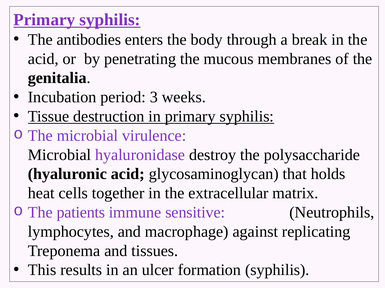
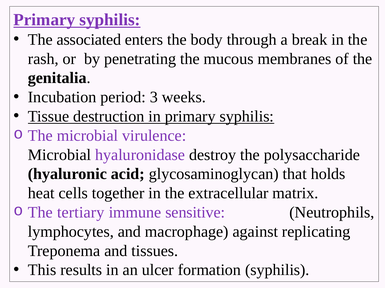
antibodies: antibodies -> associated (89, 40)
acid: acid -> rash (43, 59)
patients: patients -> tertiary (81, 213)
